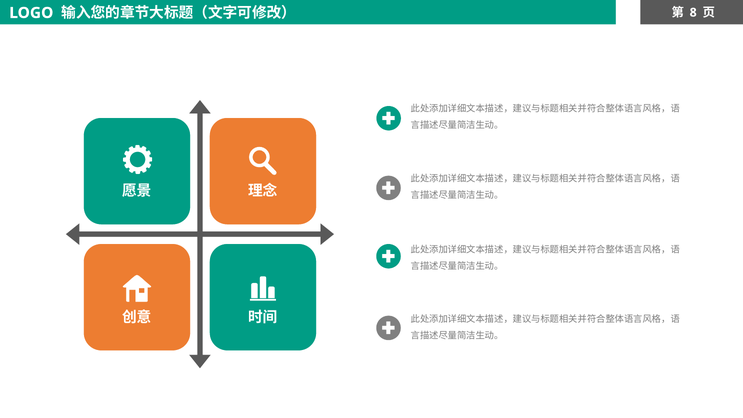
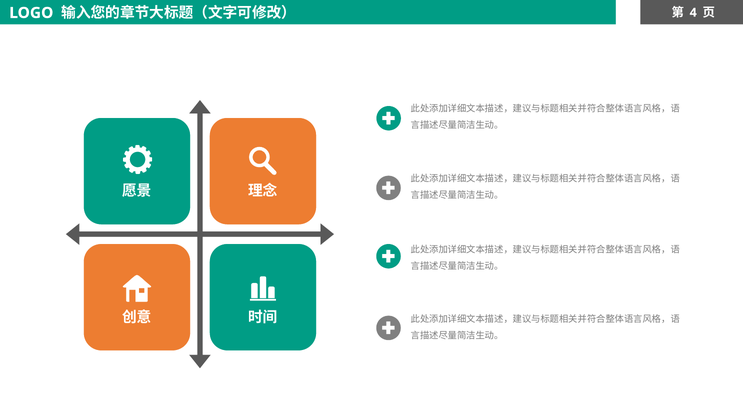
8: 8 -> 4 (693, 13)
